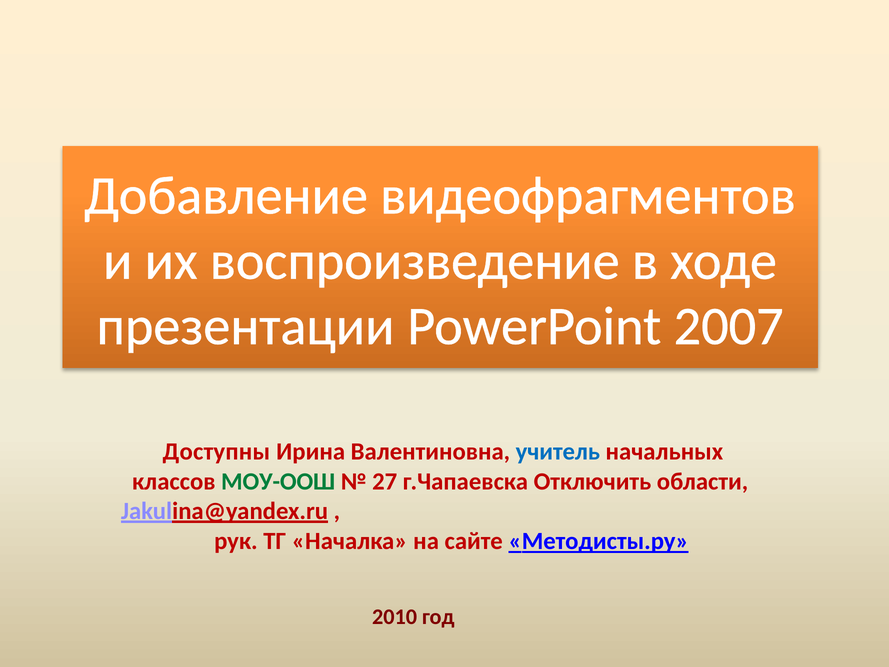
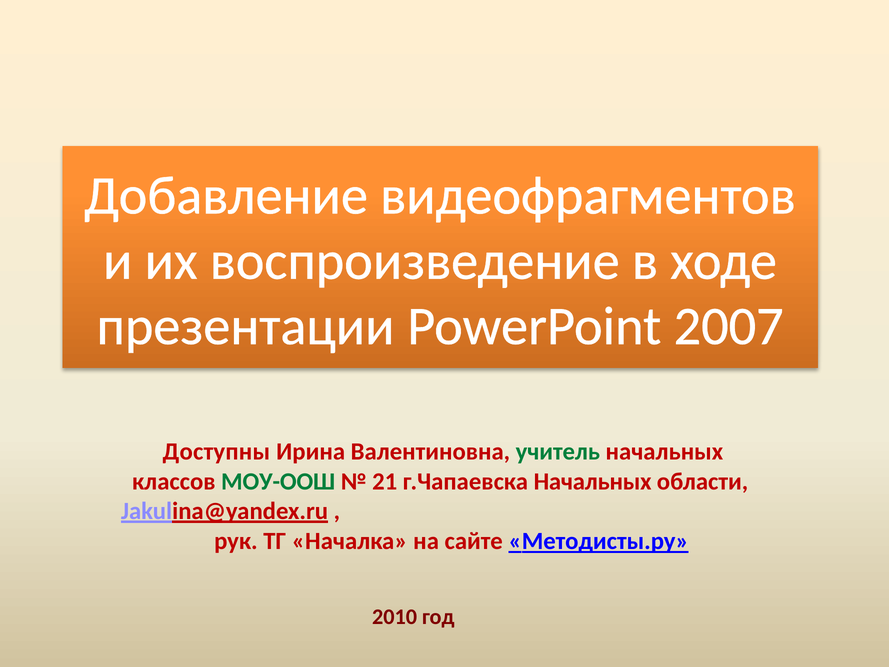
учитель colour: blue -> green (558, 452)
27: 27 -> 21 (385, 481)
г.Чапаевска Отключить: Отключить -> Начальных (593, 481)
